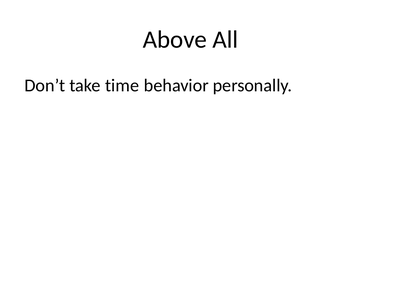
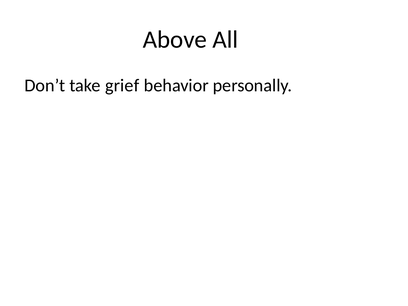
time: time -> grief (122, 86)
